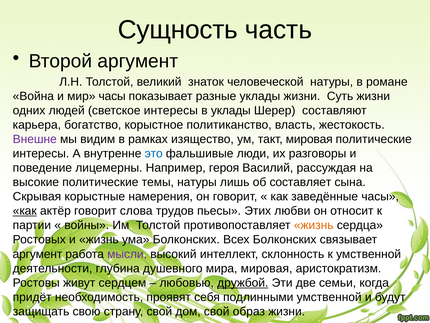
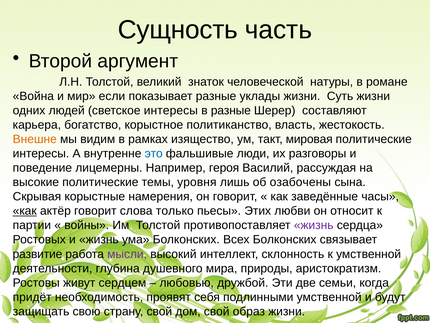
мир часы: часы -> если (112, 96)
в уклады: уклады -> разные (231, 110)
Внешне colour: purple -> orange (35, 139)
темы натуры: натуры -> уровня (197, 182)
составляет: составляет -> озабочены (300, 182)
трудов: трудов -> только (175, 211)
жизнь colour: orange -> purple (314, 225)
аргумент: аргумент -> развитие (37, 254)
мира мировая: мировая -> природы (267, 268)
дружбой underline: present -> none (243, 282)
